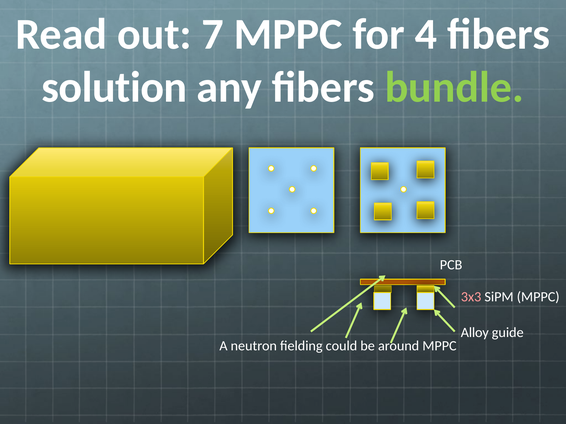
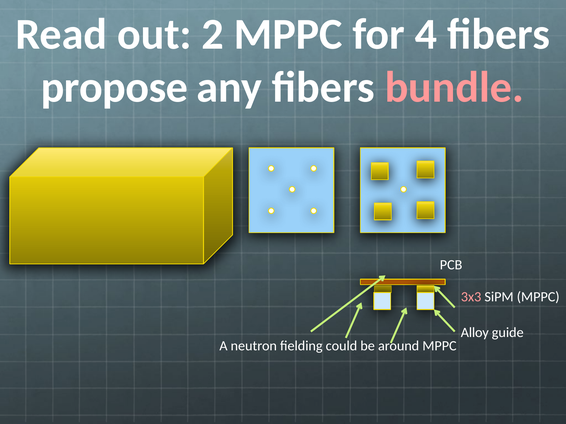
7: 7 -> 2 (213, 34)
solution: solution -> propose (114, 87)
bundle colour: light green -> pink (454, 87)
